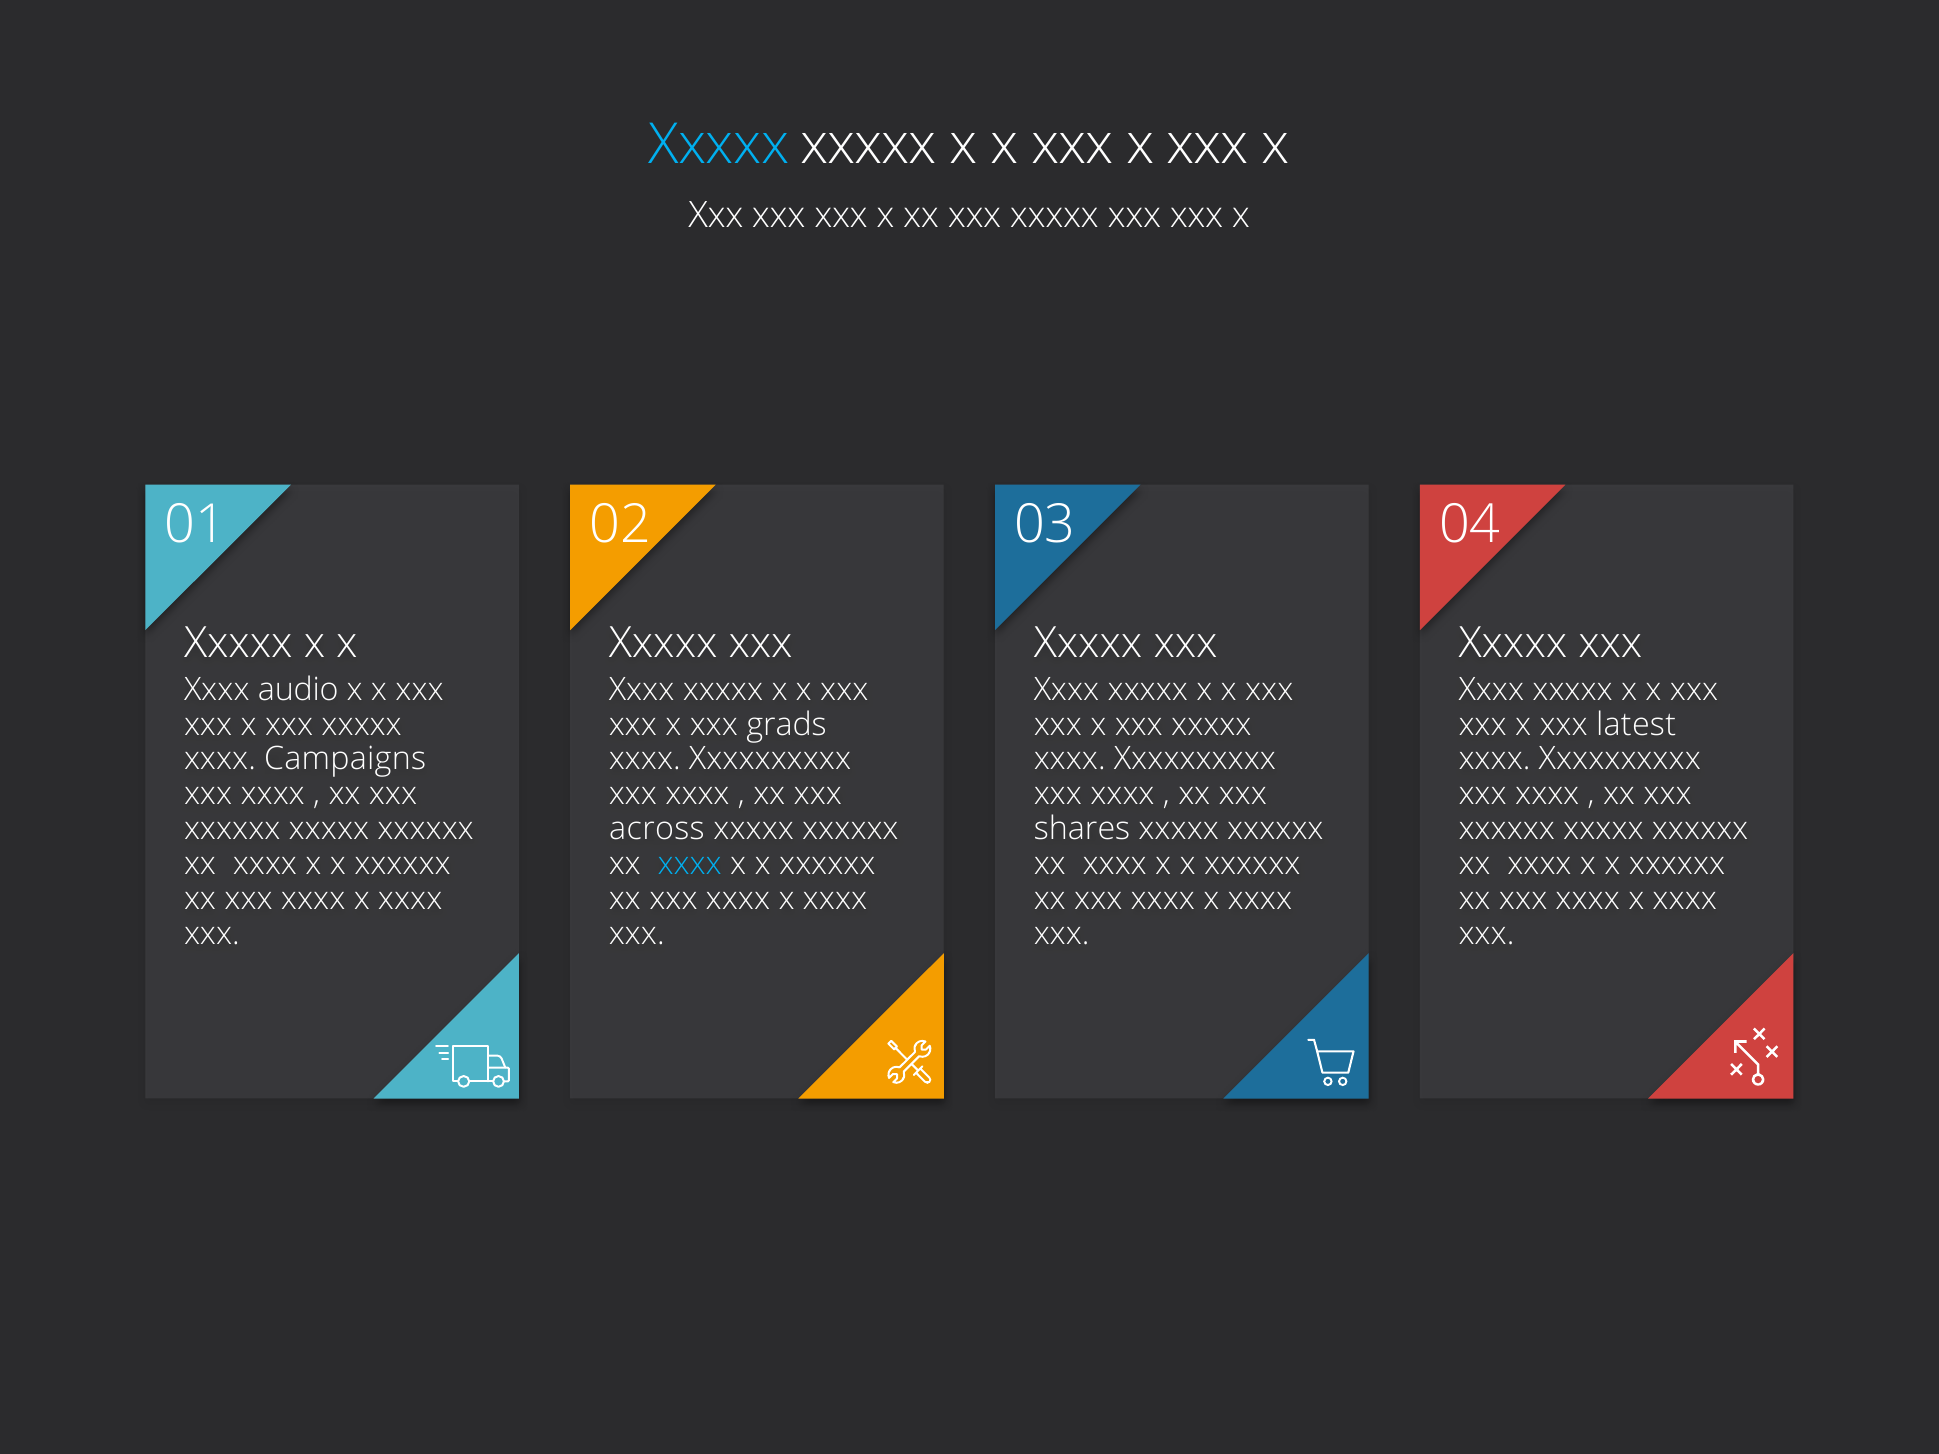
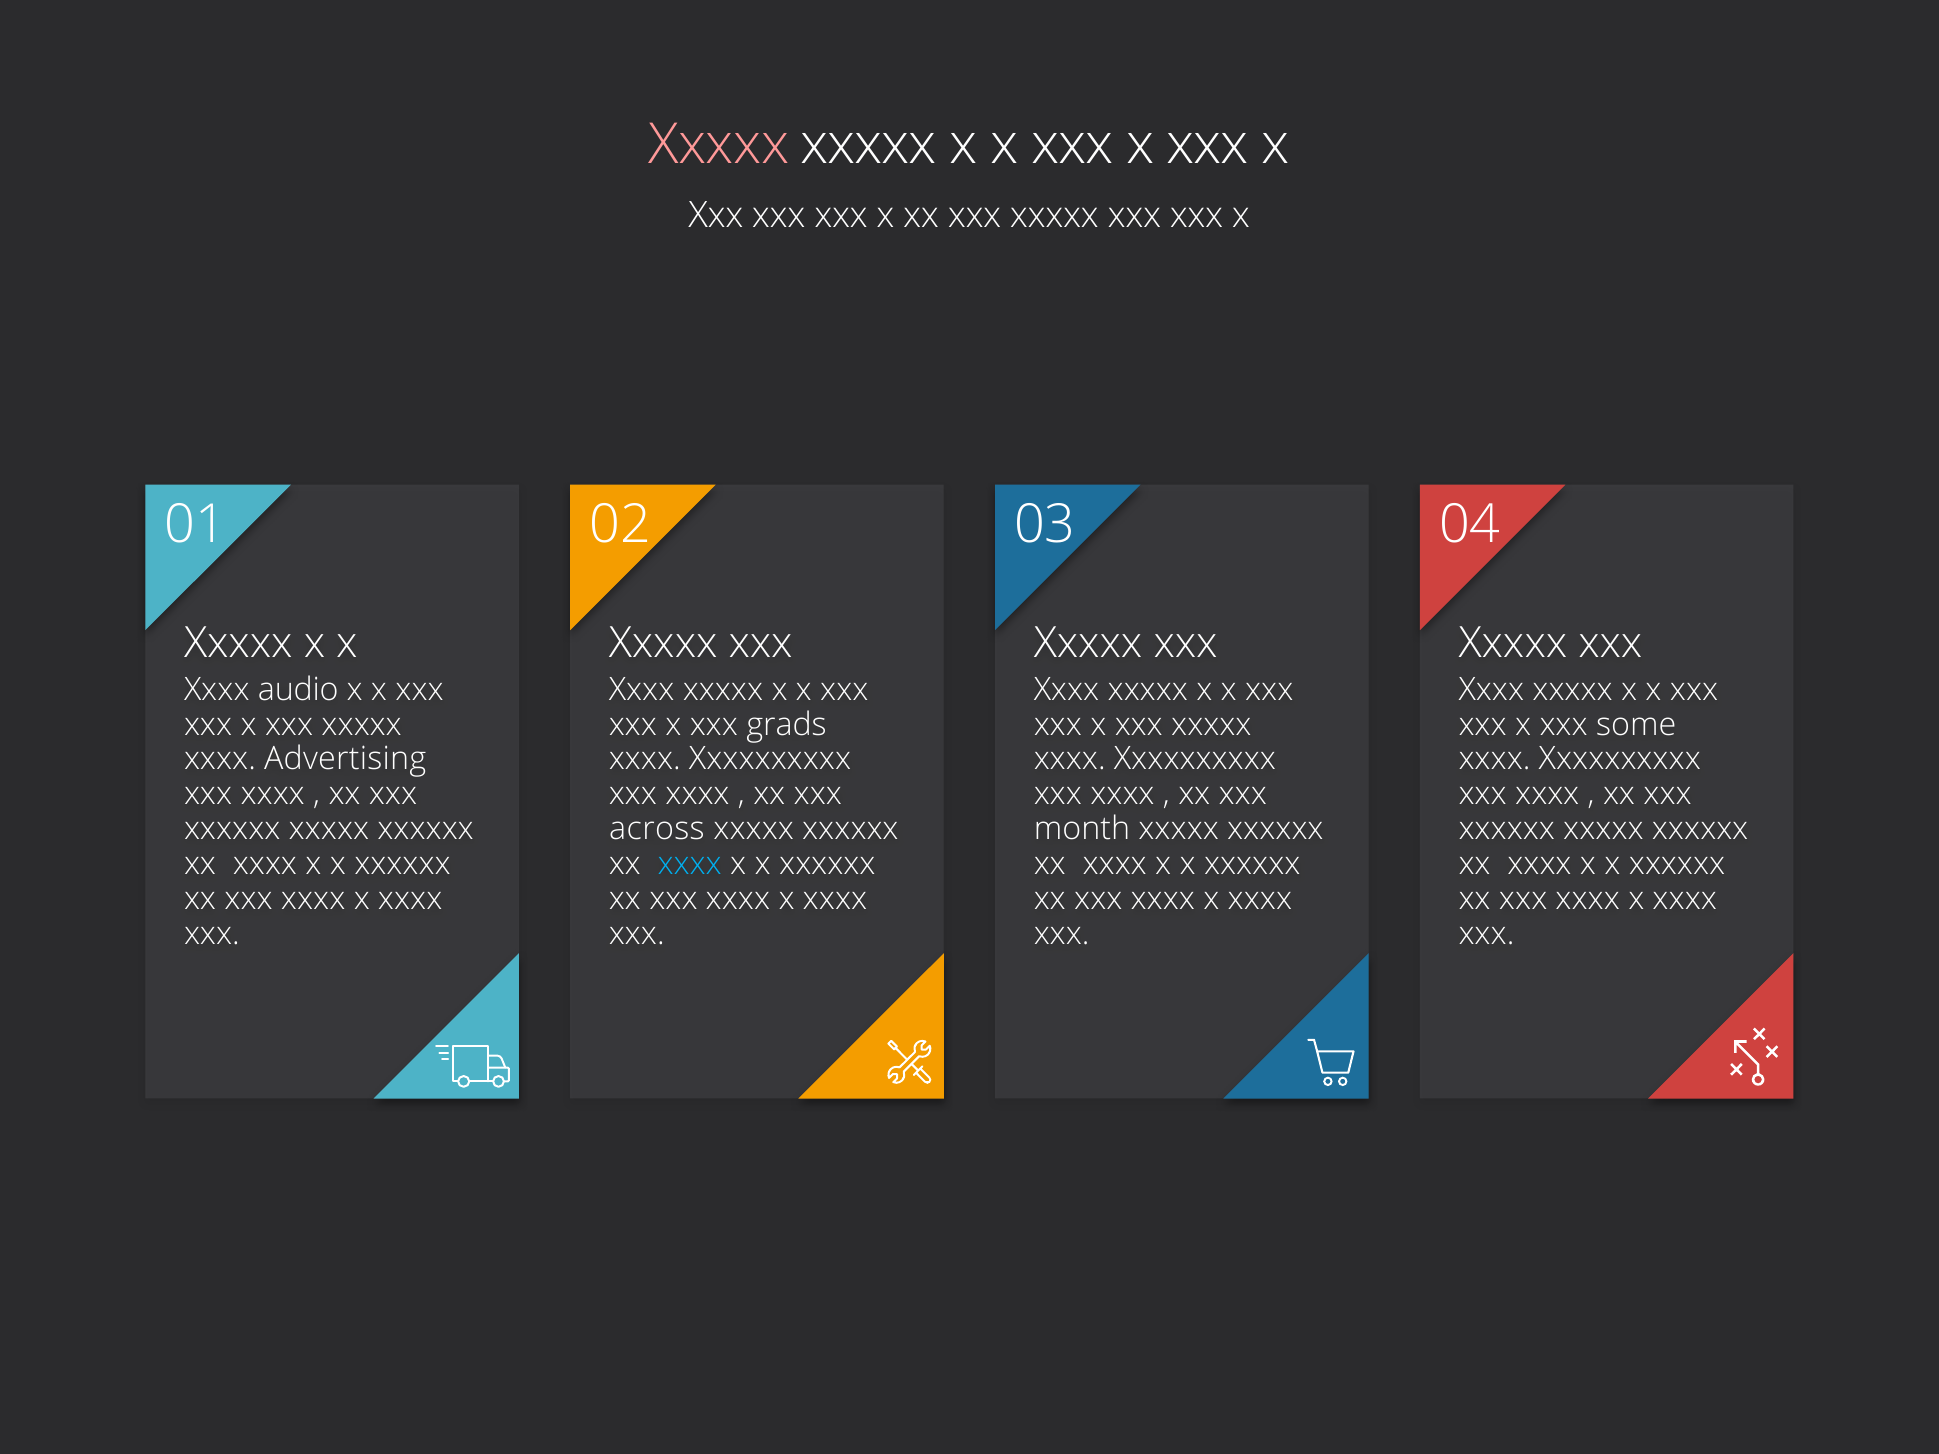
Xxxxx colour: light blue -> pink (719, 145)
latest: latest -> some (1636, 725)
Campaigns: Campaigns -> Advertising (345, 759)
shares: shares -> month (1082, 829)
